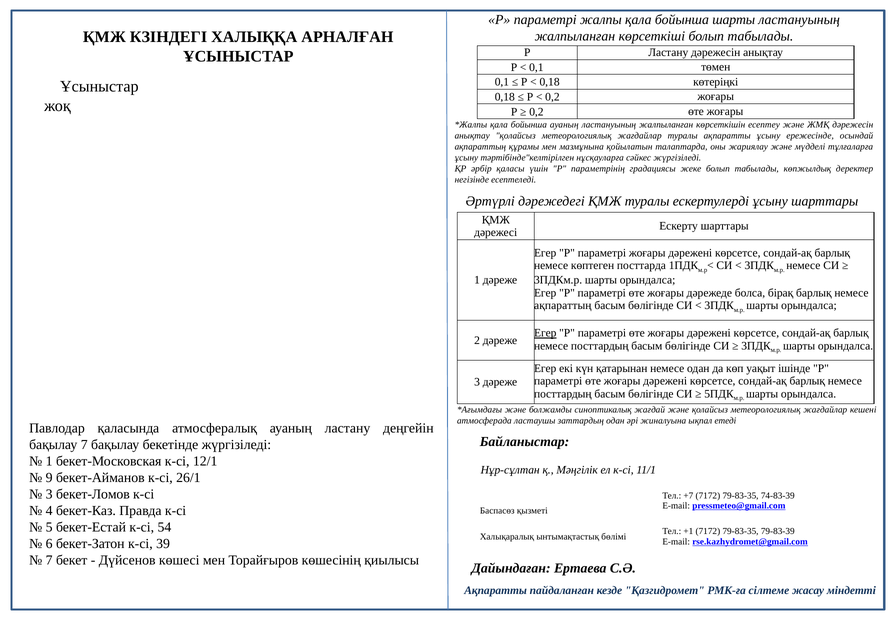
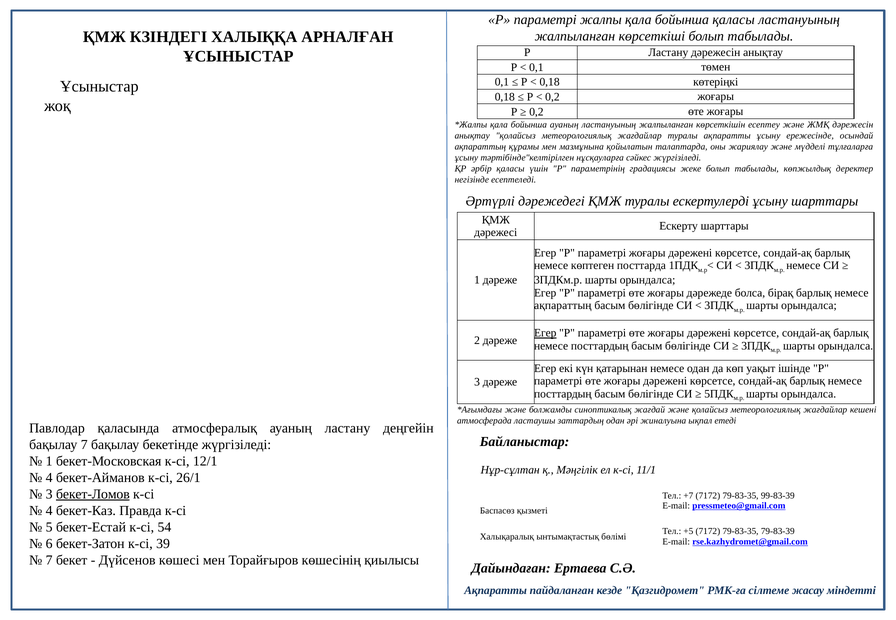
бойынша шарты: шарты -> қаласы (734, 20)
9: 9 -> 4 (49, 478)
бекет-Ломов underline: none -> present (93, 494)
74-83-39: 74-83-39 -> 99-83-39 (778, 496)
+1: +1 -> +5 (688, 532)
